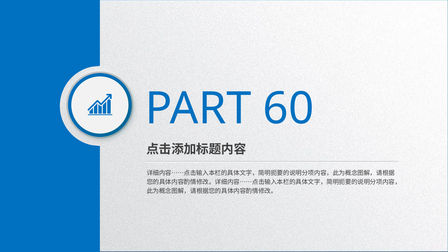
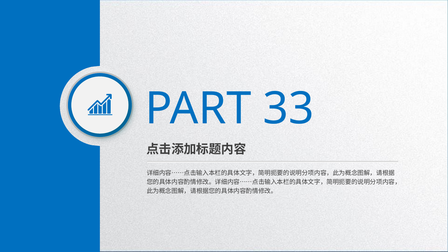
60: 60 -> 33 (289, 109)
